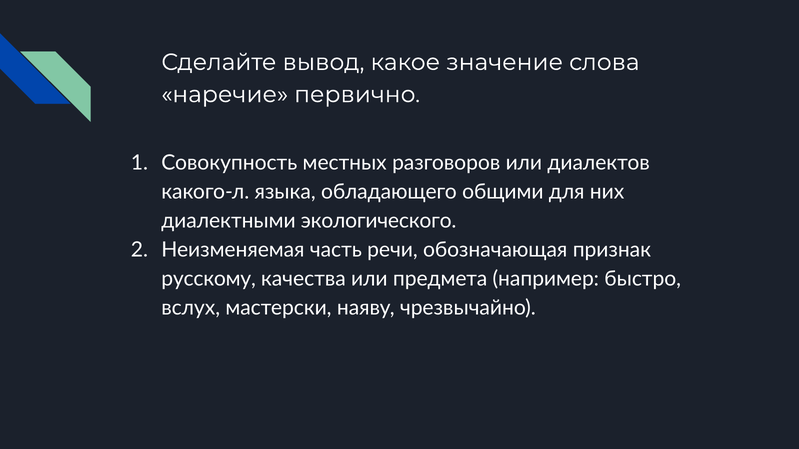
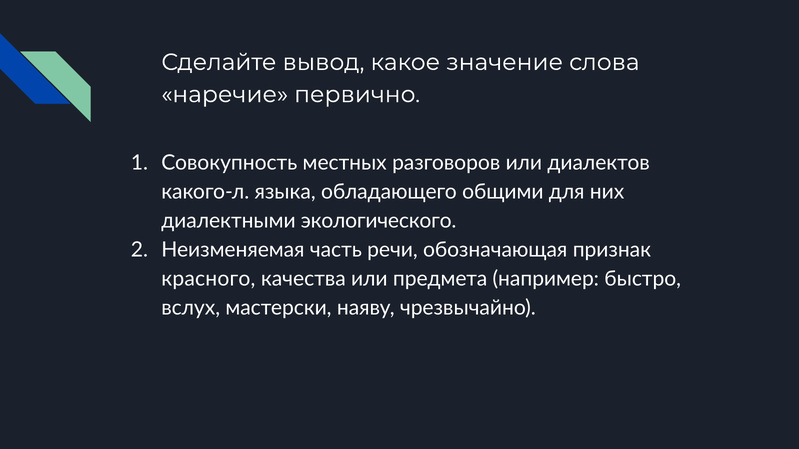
русскому: русскому -> красного (208, 279)
